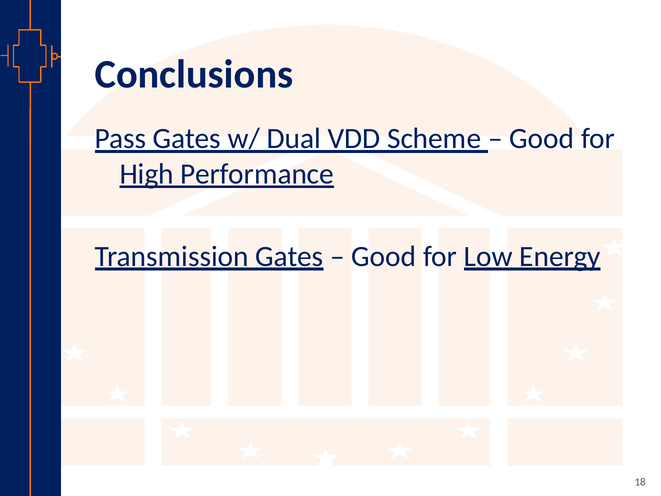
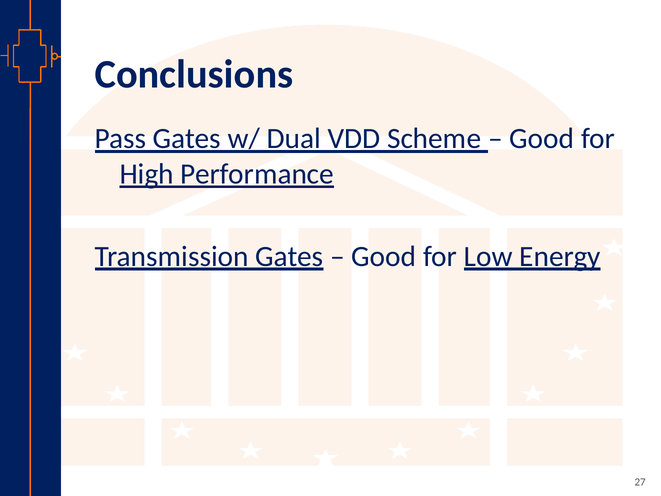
18: 18 -> 27 (640, 482)
